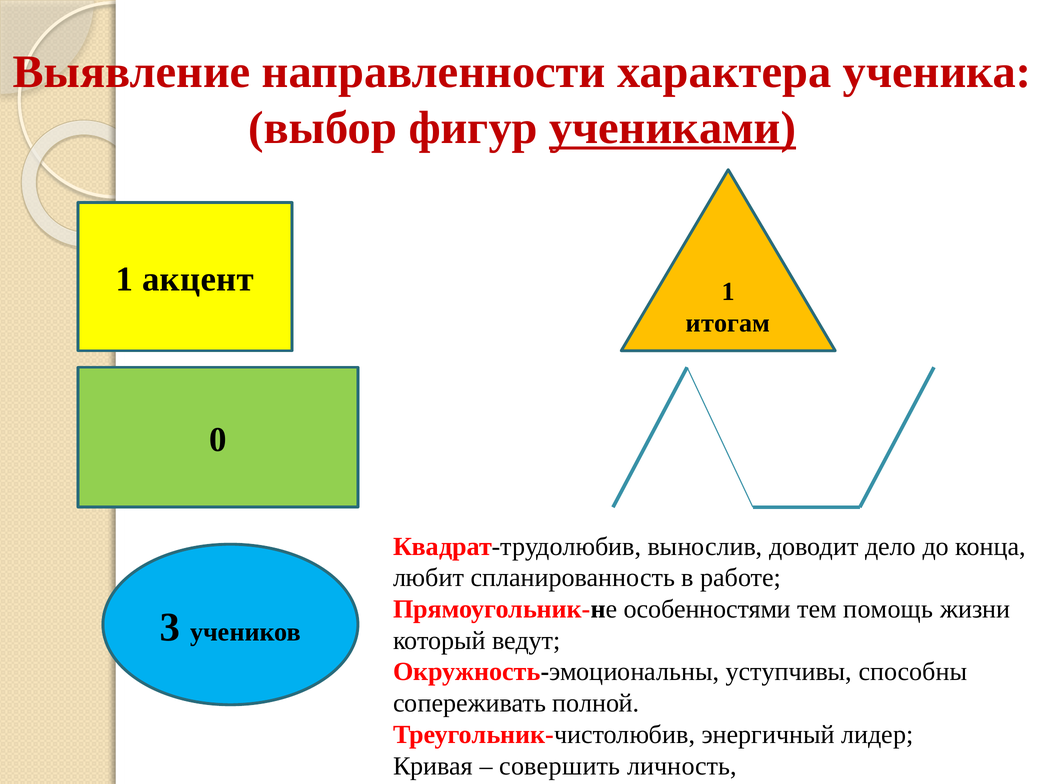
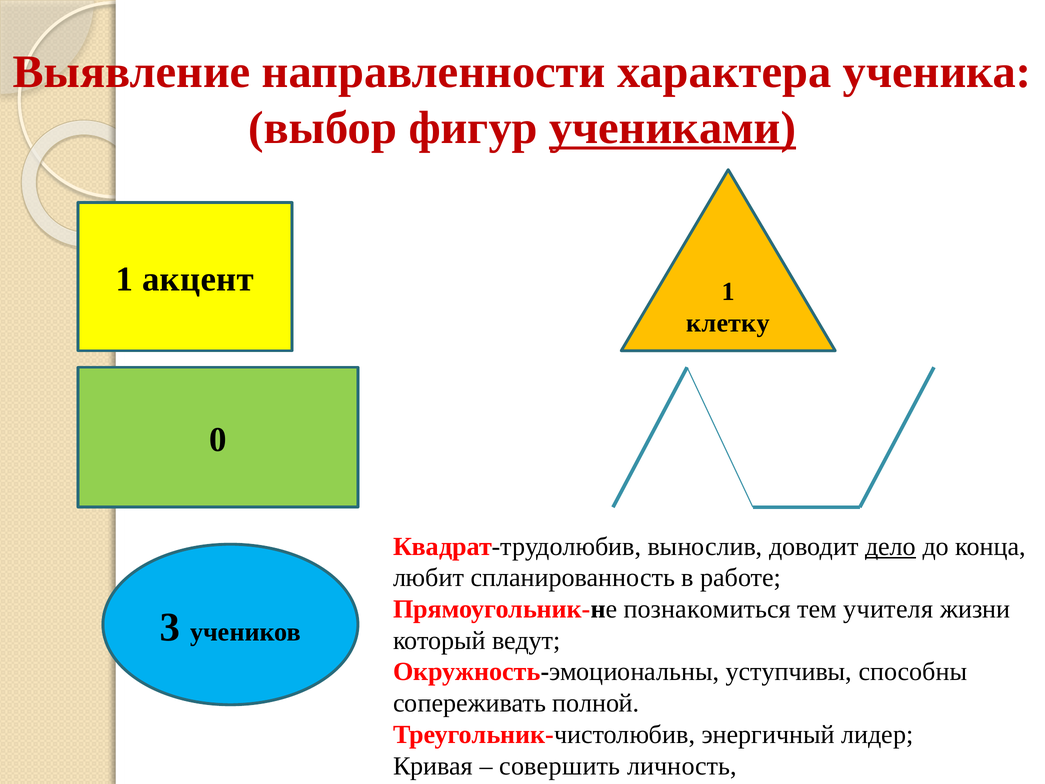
итогам: итогам -> клетку (728, 323)
дело underline: none -> present (891, 546)
особенностями: особенностями -> познакомиться (707, 609)
помощь: помощь -> учителя (888, 609)
